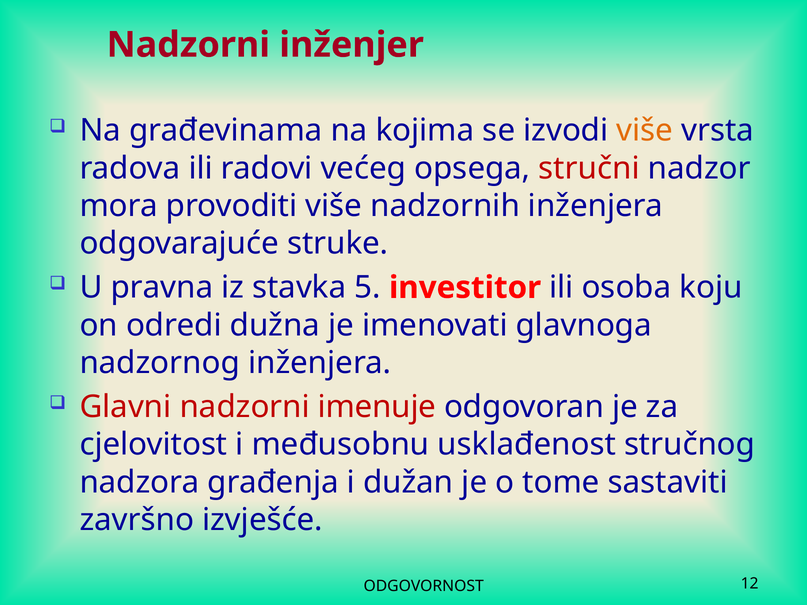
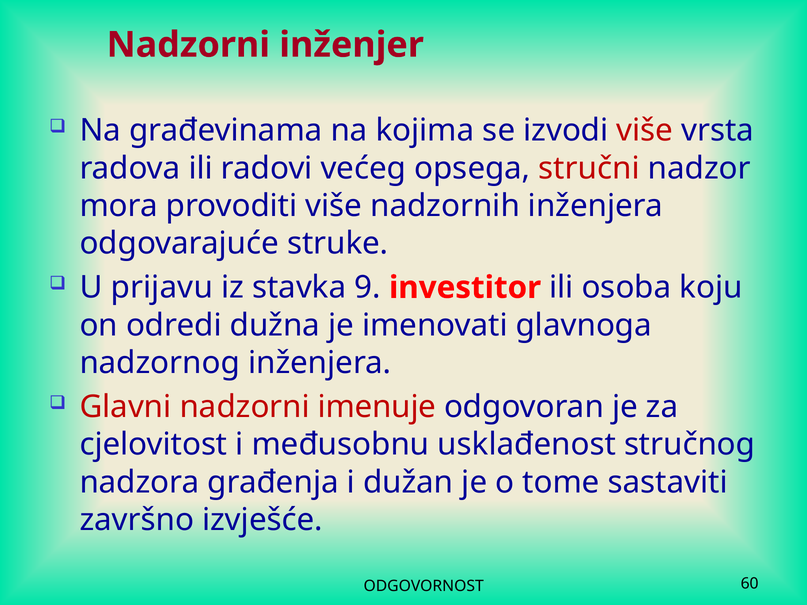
više colour: orange -> red (645, 131)
pravna: pravna -> prijavu (162, 288)
5: 5 -> 9 (368, 288)
12: 12 -> 60 (750, 584)
